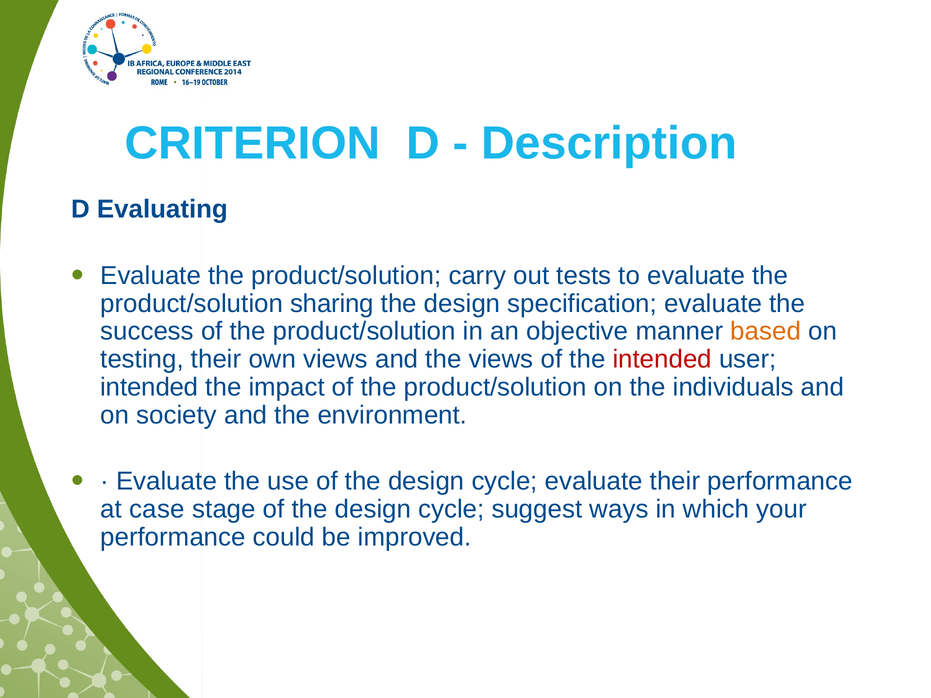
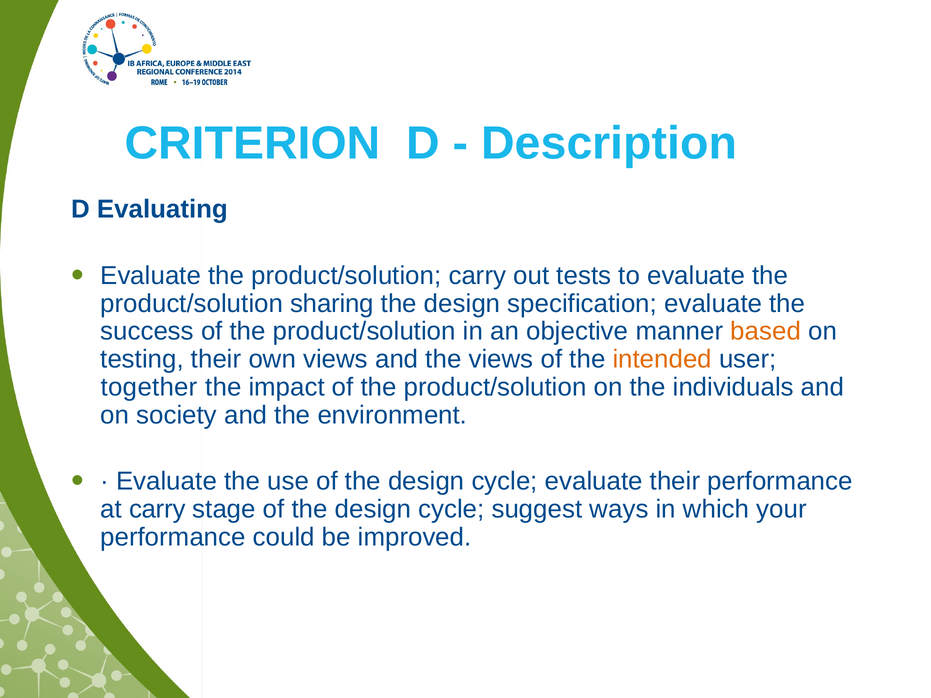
intended colour: red -> orange (662, 359)
intended: intended -> together (149, 387)
at case: case -> carry (157, 509)
